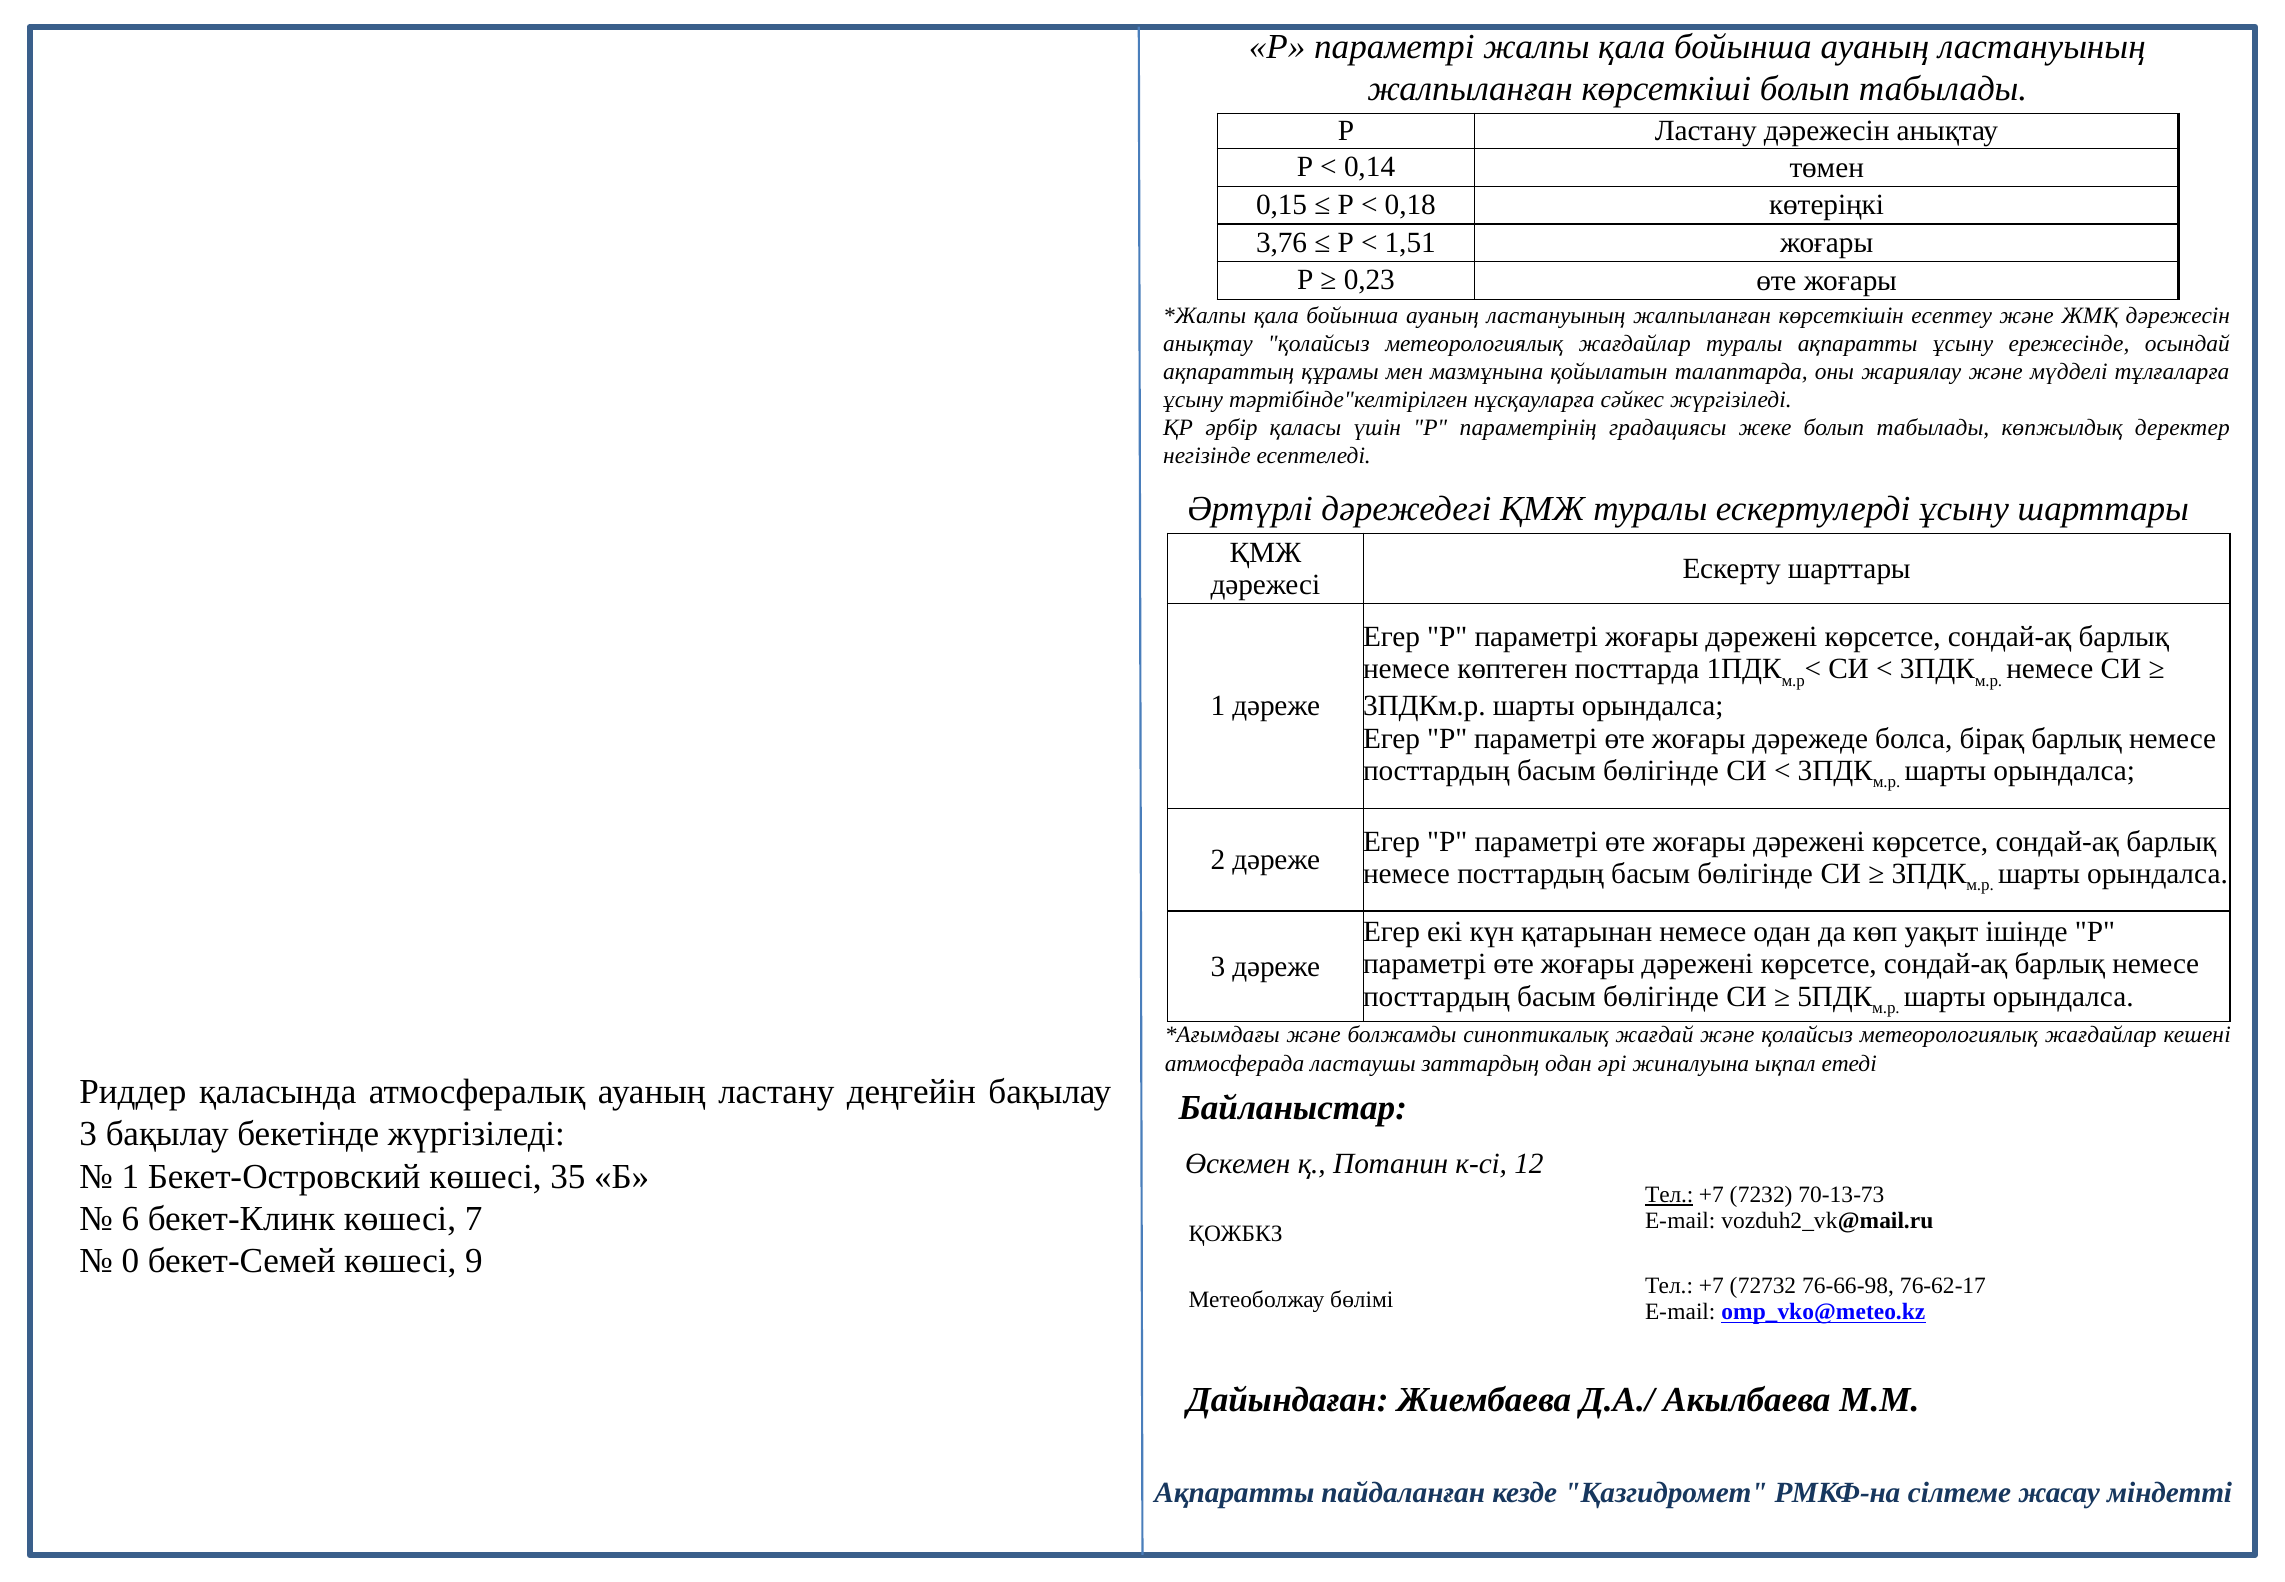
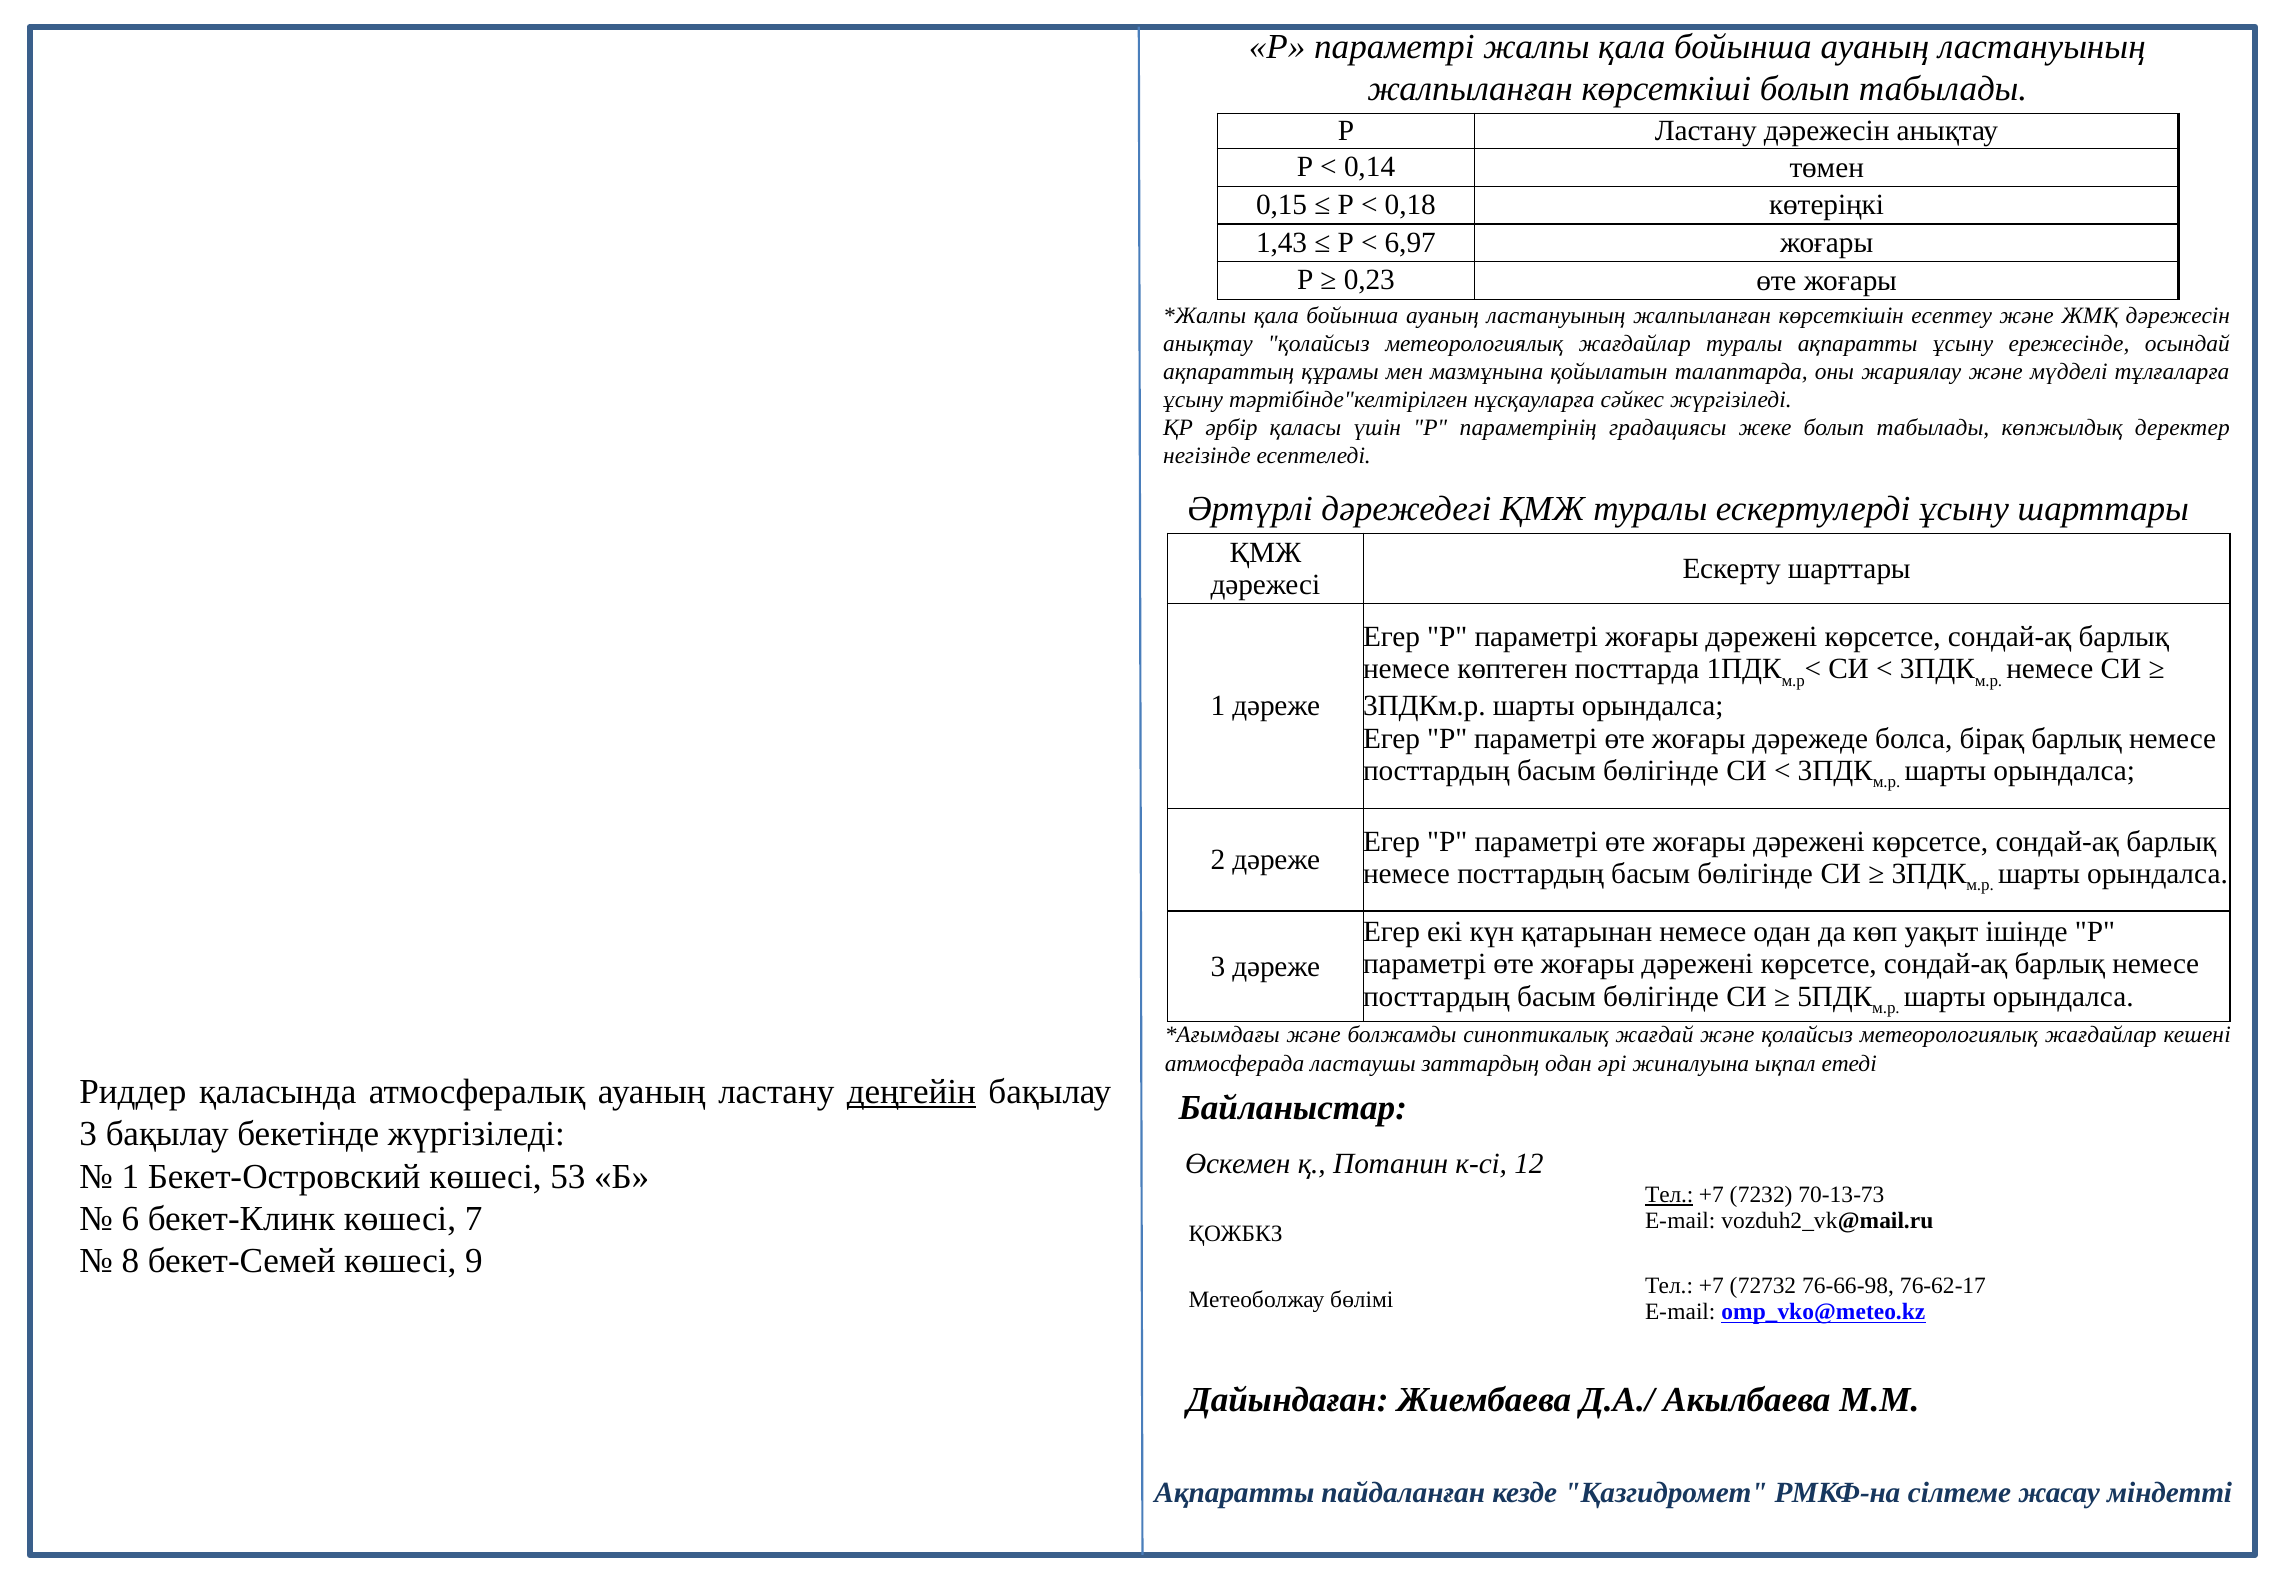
3,76: 3,76 -> 1,43 (1282, 242)
1,51: 1,51 -> 6,97 (1410, 242)
деңгейін underline: none -> present (911, 1092)
35: 35 -> 53 (568, 1176)
0: 0 -> 8 (130, 1261)
